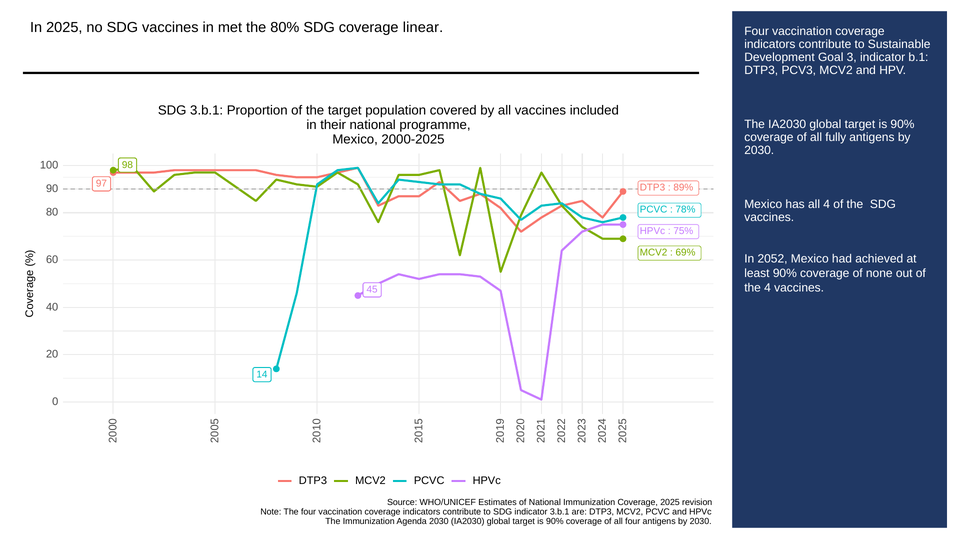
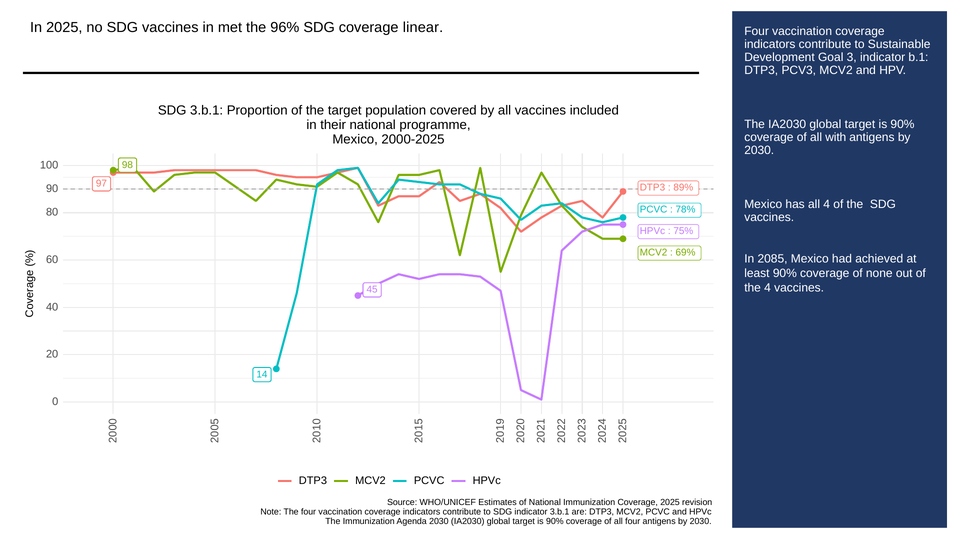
80%: 80% -> 96% (285, 28)
fully: fully -> with (836, 137)
2052: 2052 -> 2085 (773, 259)
